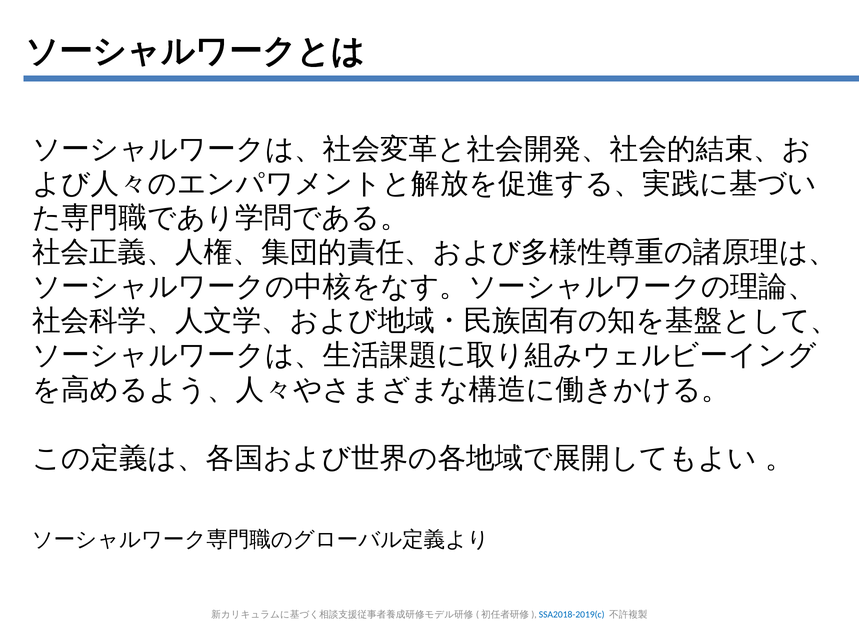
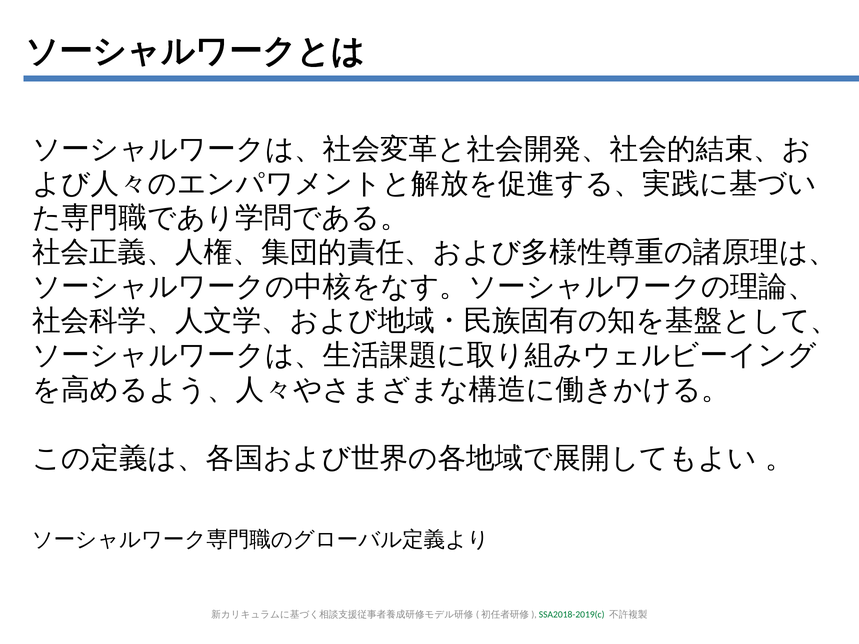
SSA2018-2019(c colour: blue -> green (572, 615)
